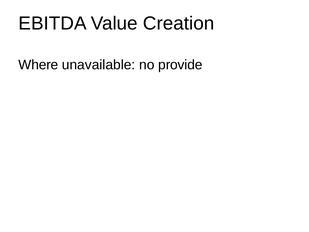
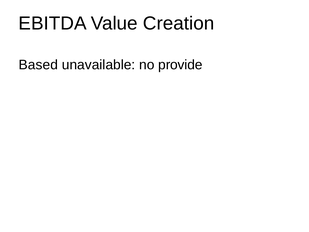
Where: Where -> Based (38, 65)
